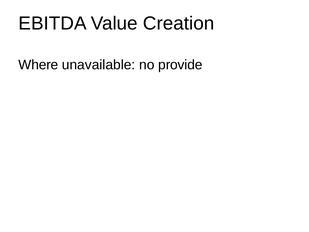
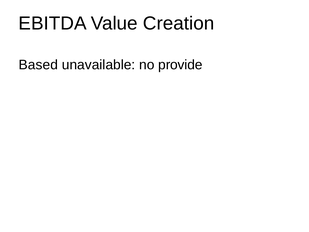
Where: Where -> Based (38, 65)
